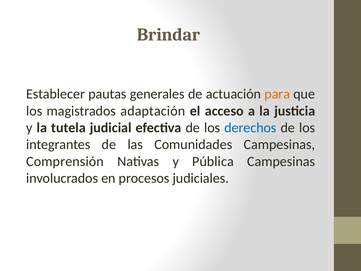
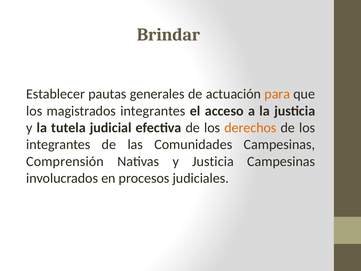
magistrados adaptación: adaptación -> integrantes (153, 111)
derechos colour: blue -> orange (250, 128)
y Pública: Pública -> Justicia (213, 161)
